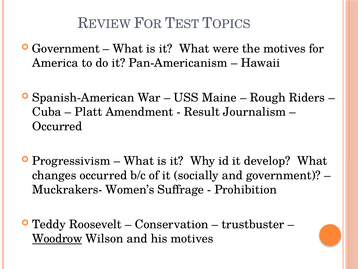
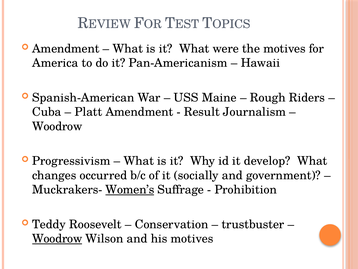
Government: Government -> Amendment (66, 49)
Occurred: Occurred -> Woodrow (57, 126)
Women’s underline: none -> present (130, 189)
